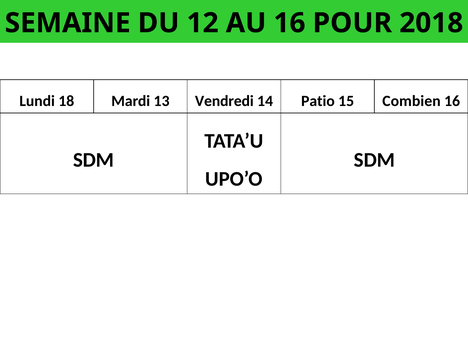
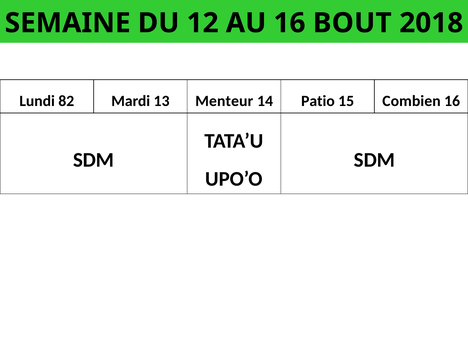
POUR: POUR -> BOUT (352, 23)
18: 18 -> 82 (66, 101)
Vendredi: Vendredi -> Menteur (224, 101)
